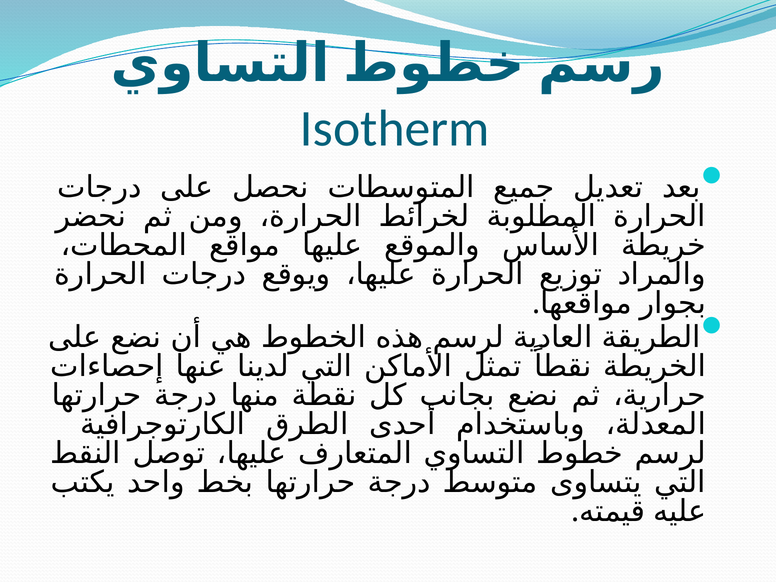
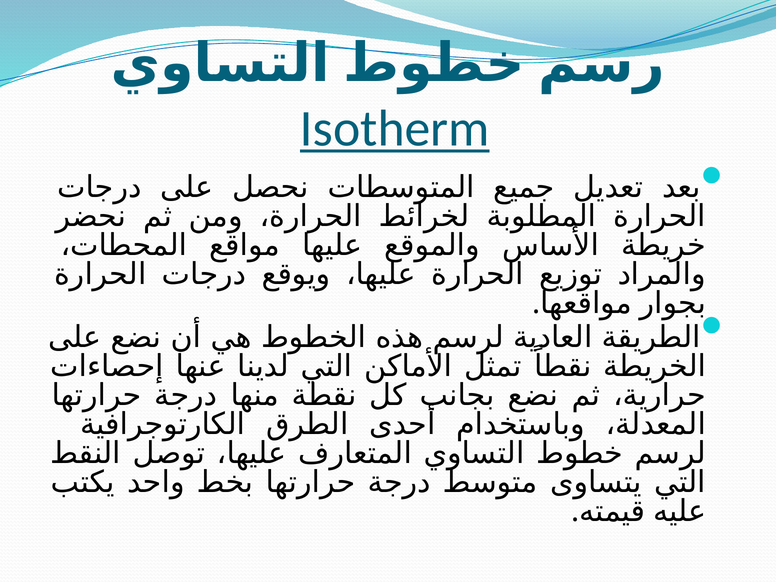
Isotherm underline: none -> present (395, 129)
